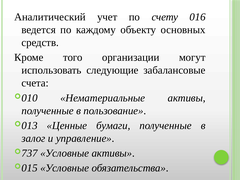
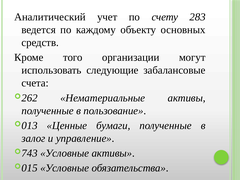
016: 016 -> 283 (198, 17)
010: 010 -> 262 (30, 98)
737: 737 -> 743 (30, 153)
